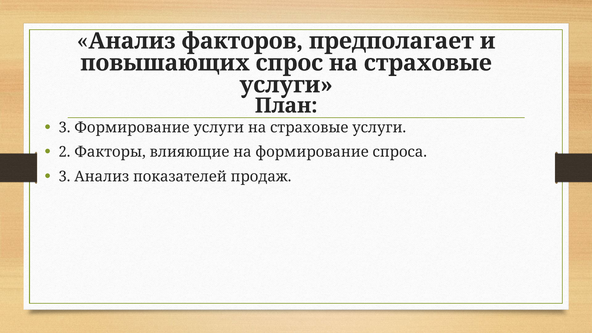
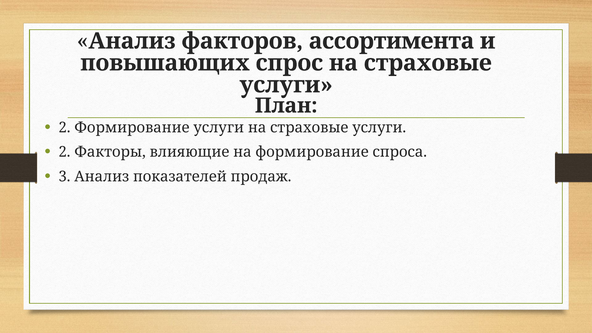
предполагает: предполагает -> ассортимента (392, 41)
3: 3 -> 2 (64, 128)
